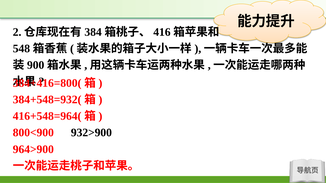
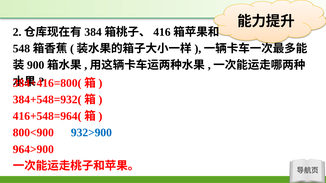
932>900 colour: black -> blue (91, 133)
